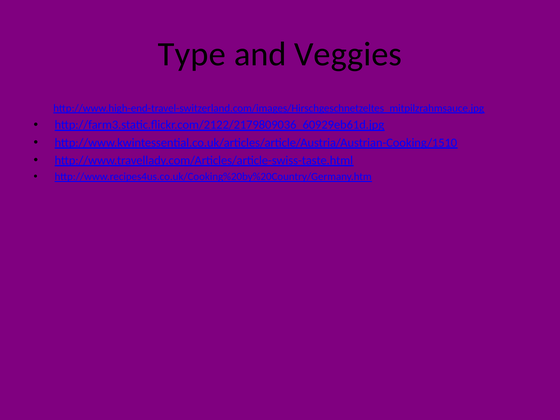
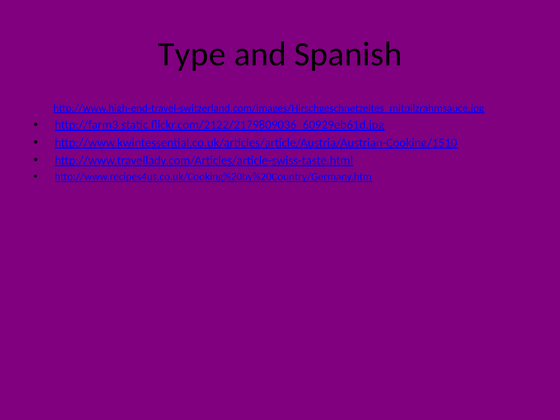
Veggies: Veggies -> Spanish (348, 54)
